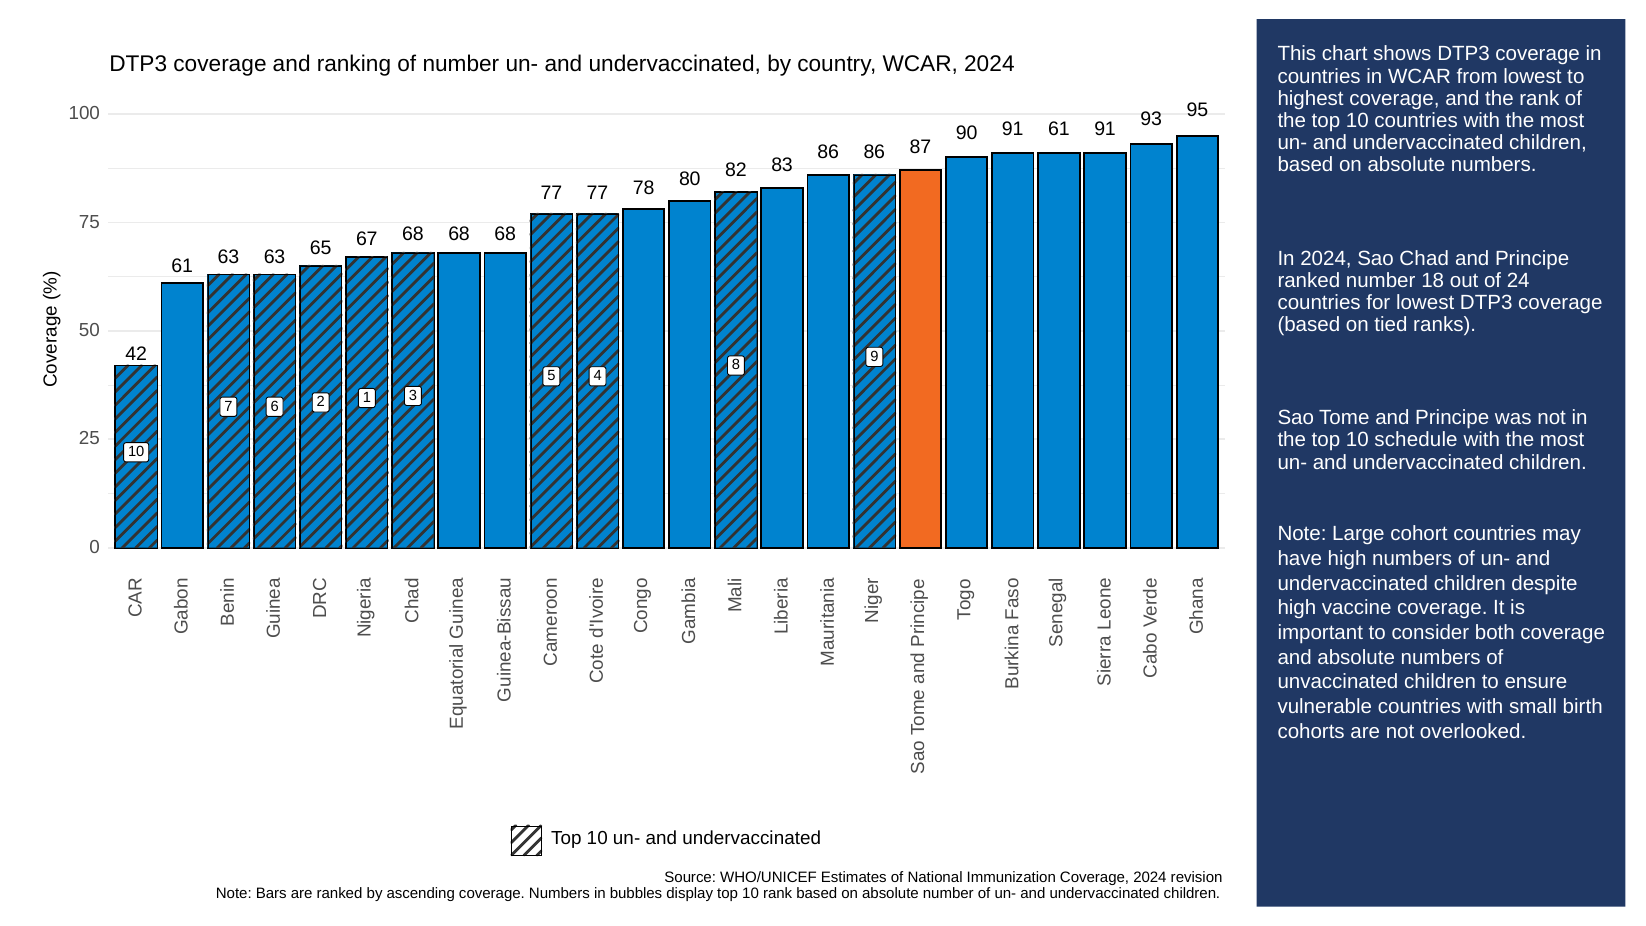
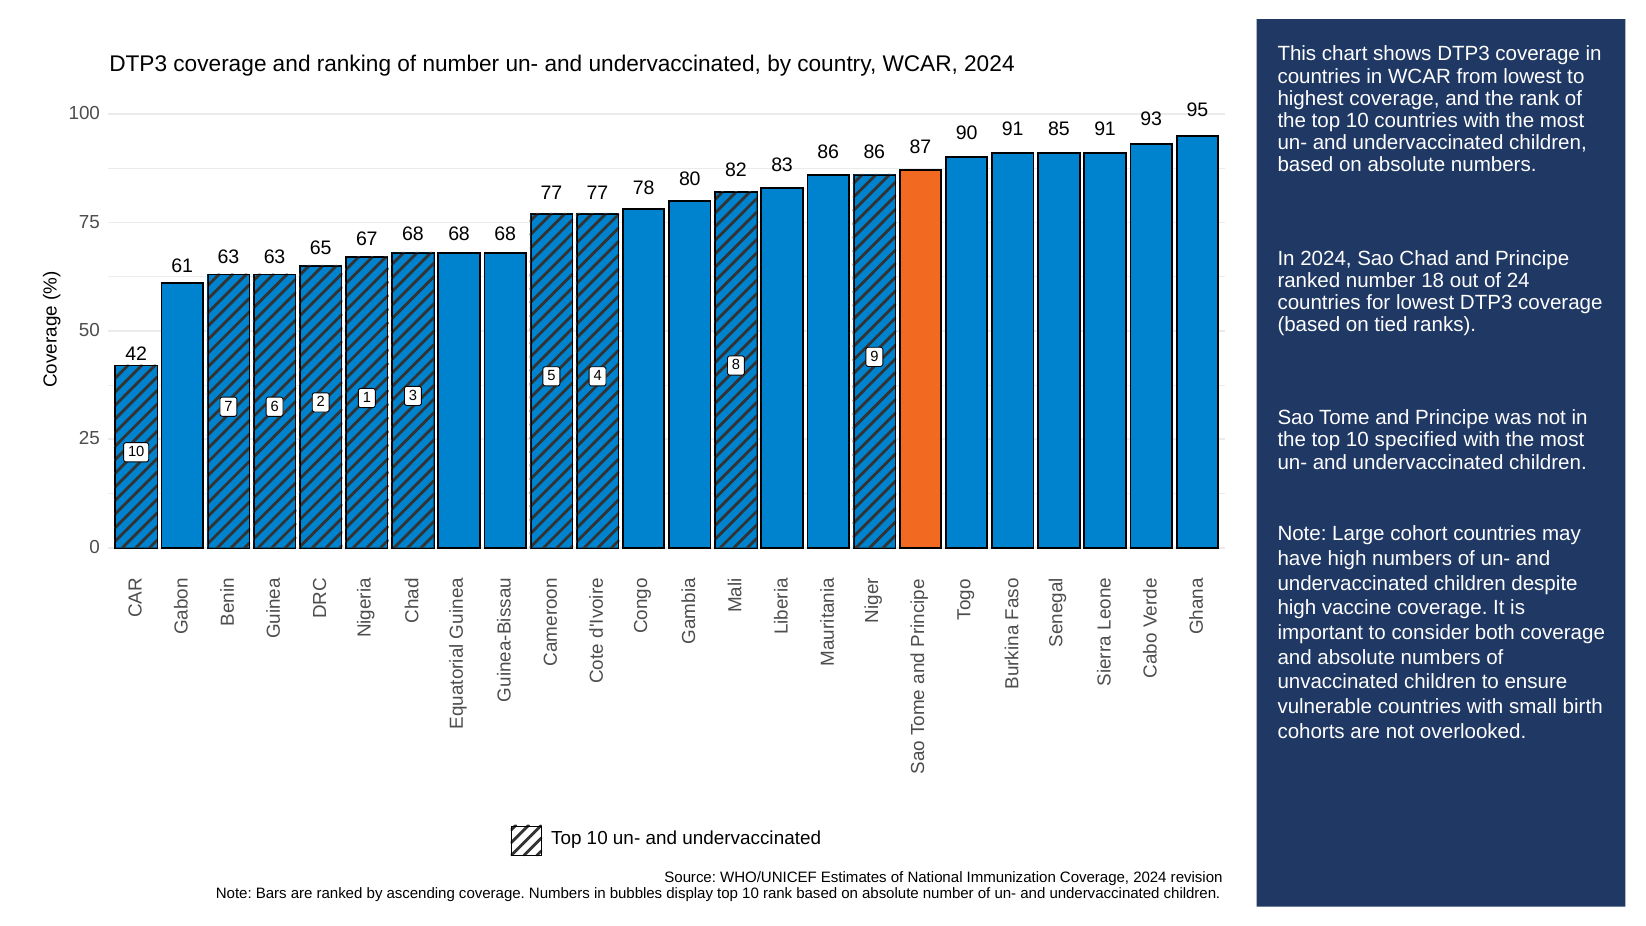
91 61: 61 -> 85 (1059, 129)
schedule: schedule -> specified (1416, 440)
